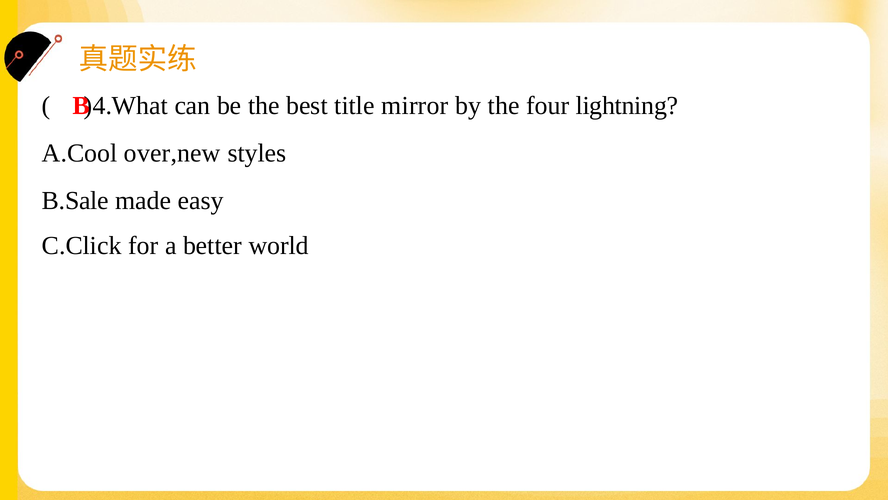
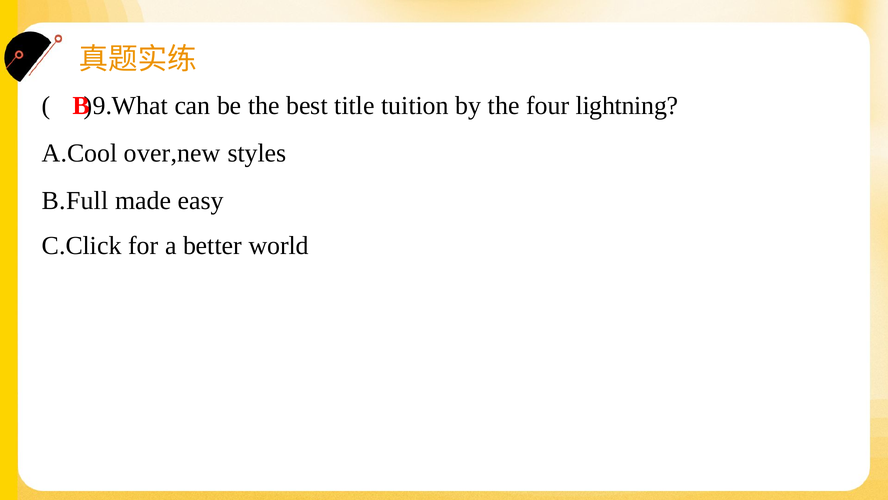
)4.What: )4.What -> )9.What (126, 106)
mirror: mirror -> tuition (415, 106)
B.Sale: B.Sale -> B.Full (75, 200)
